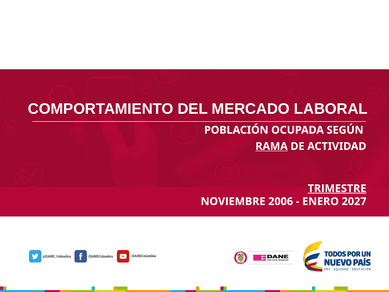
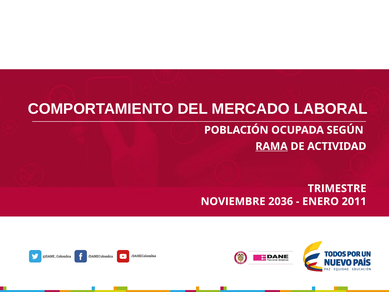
TRIMESTRE underline: present -> none (337, 188)
2006: 2006 -> 2036 (281, 201)
2027: 2027 -> 2011 (354, 201)
